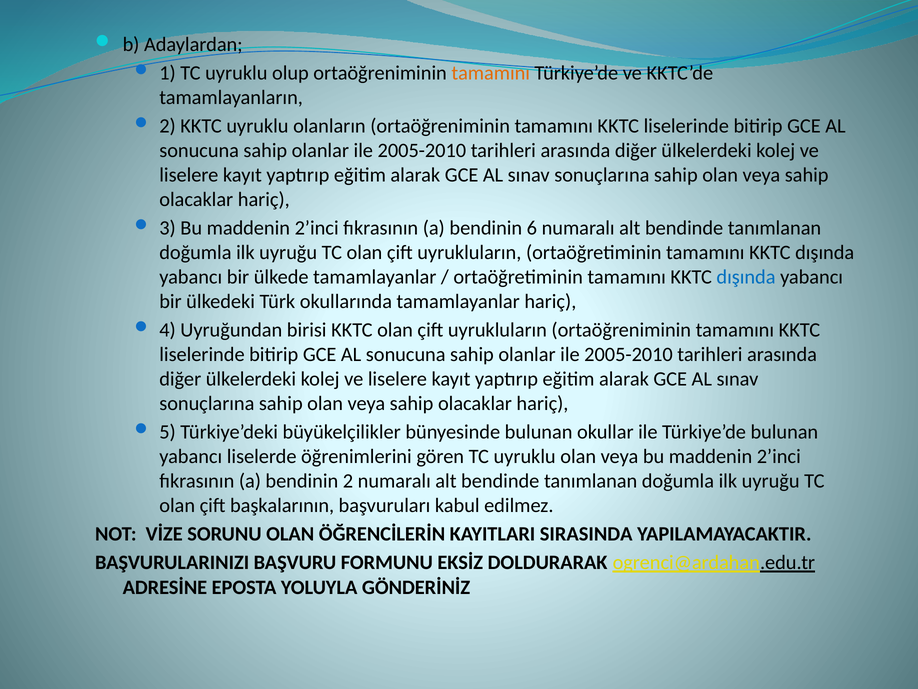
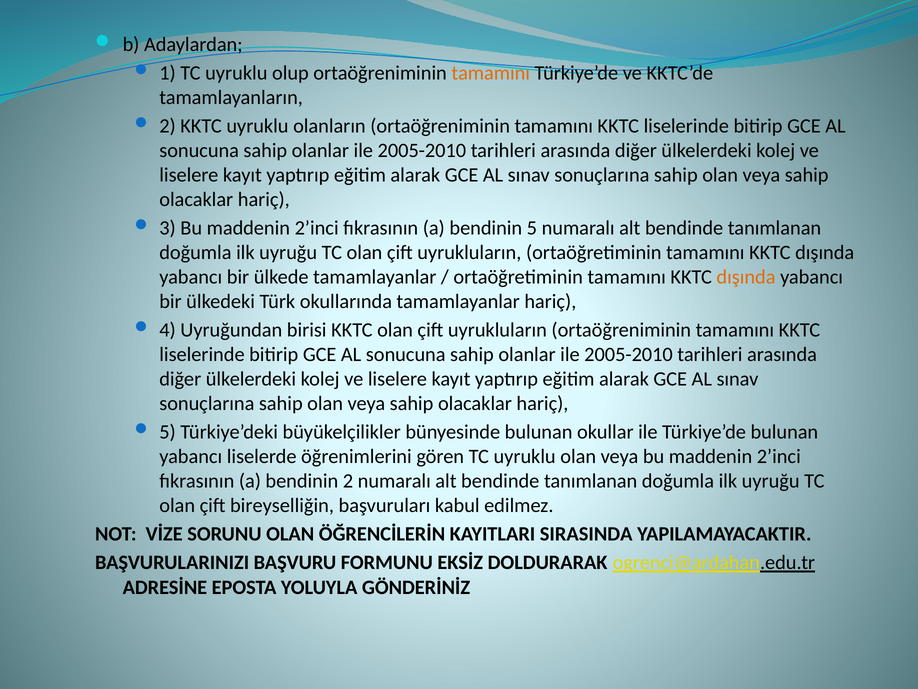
bendinin 6: 6 -> 5 (532, 228)
dışında colour: blue -> orange (746, 277)
başkalarının: başkalarının -> bireyselliğin (282, 505)
